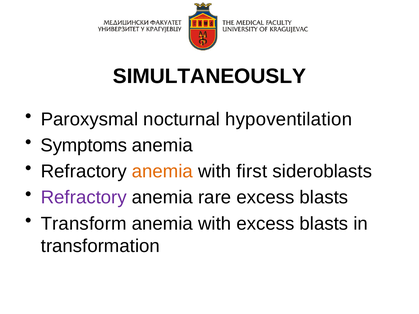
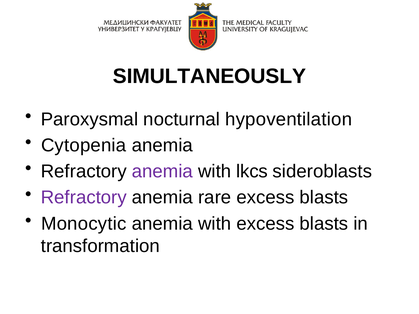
Symptoms: Symptoms -> Cytopenia (84, 145)
anemia colour: orange -> purple (162, 172)
first: first -> lkcs (252, 172)
Transform: Transform -> Monocytic (84, 224)
